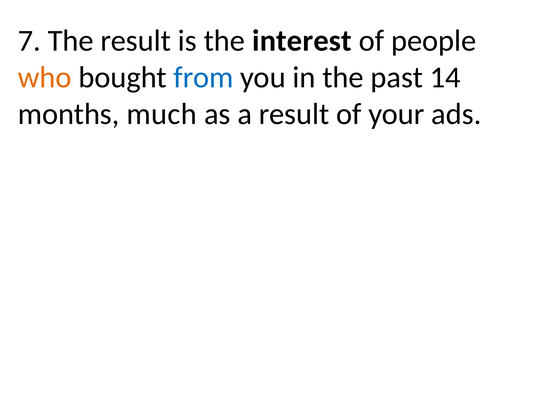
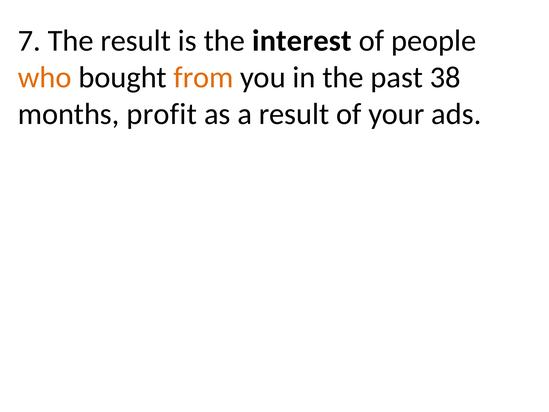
from colour: blue -> orange (204, 77)
14: 14 -> 38 (445, 77)
much: much -> profit (162, 114)
